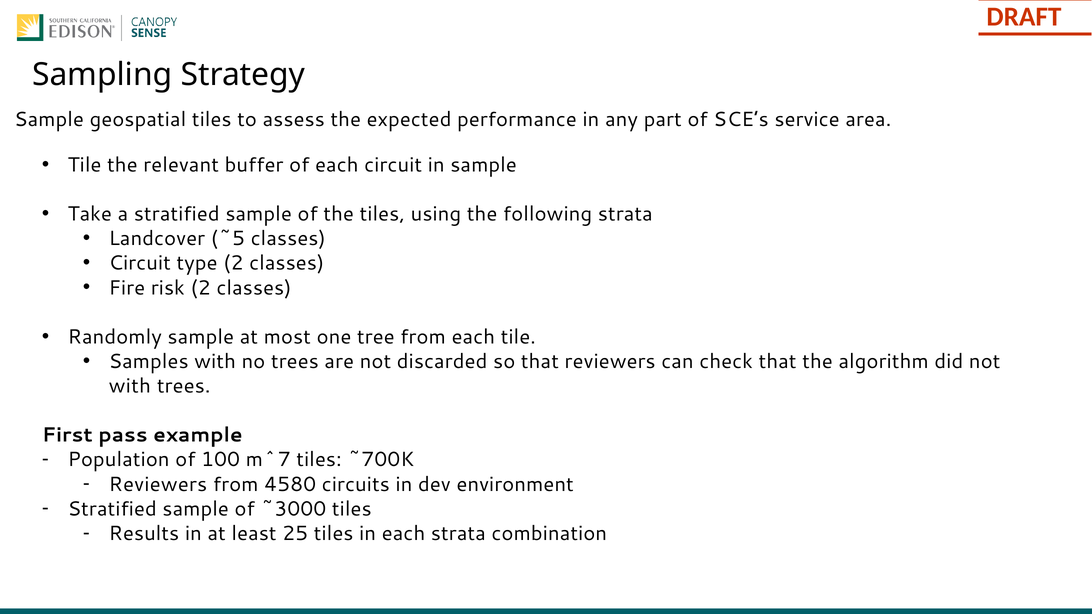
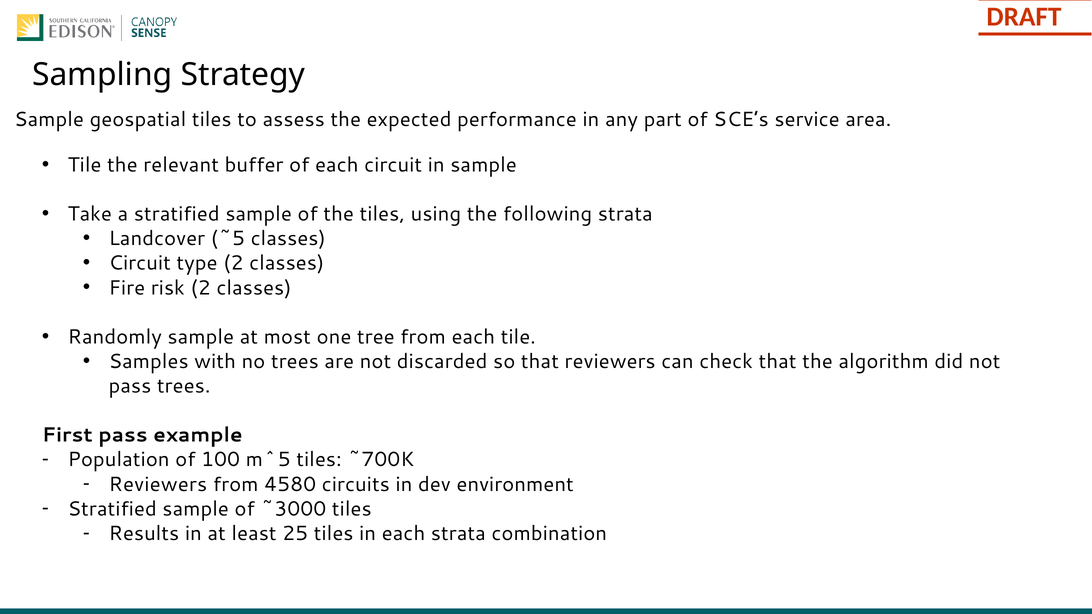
with: with -> pass (130, 386)
m^7: m^7 -> m^5 (268, 460)
